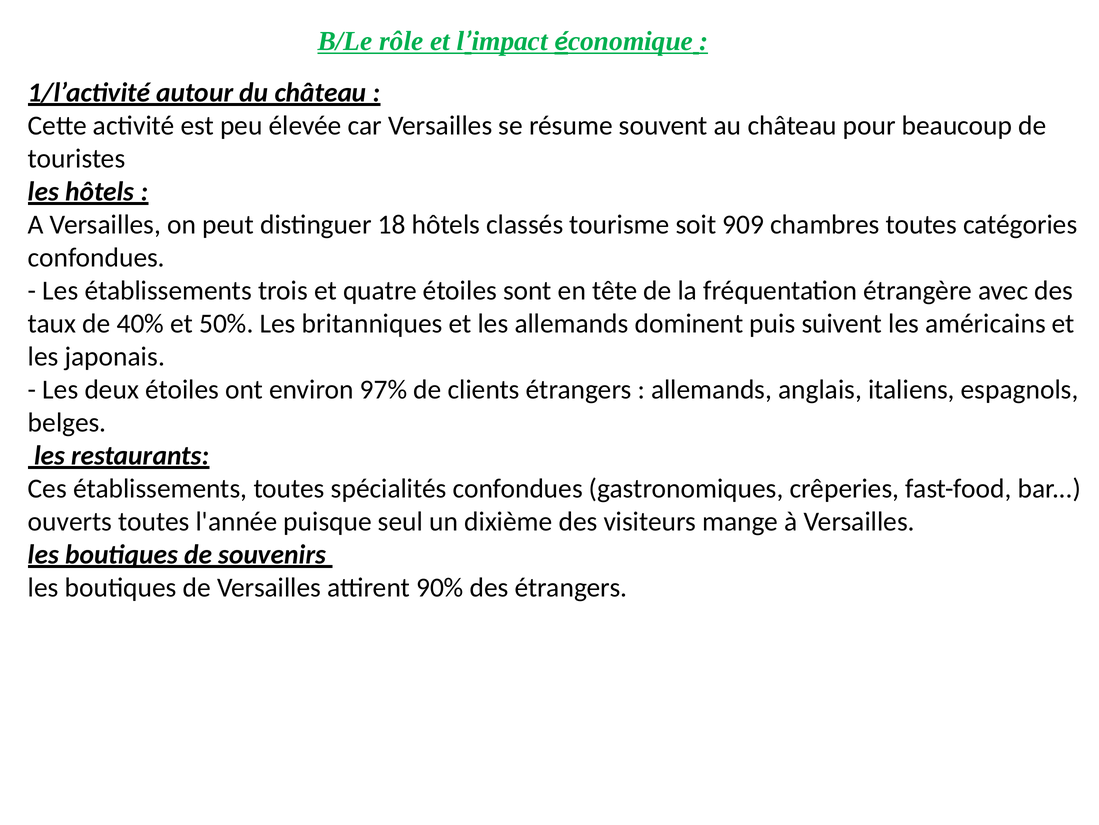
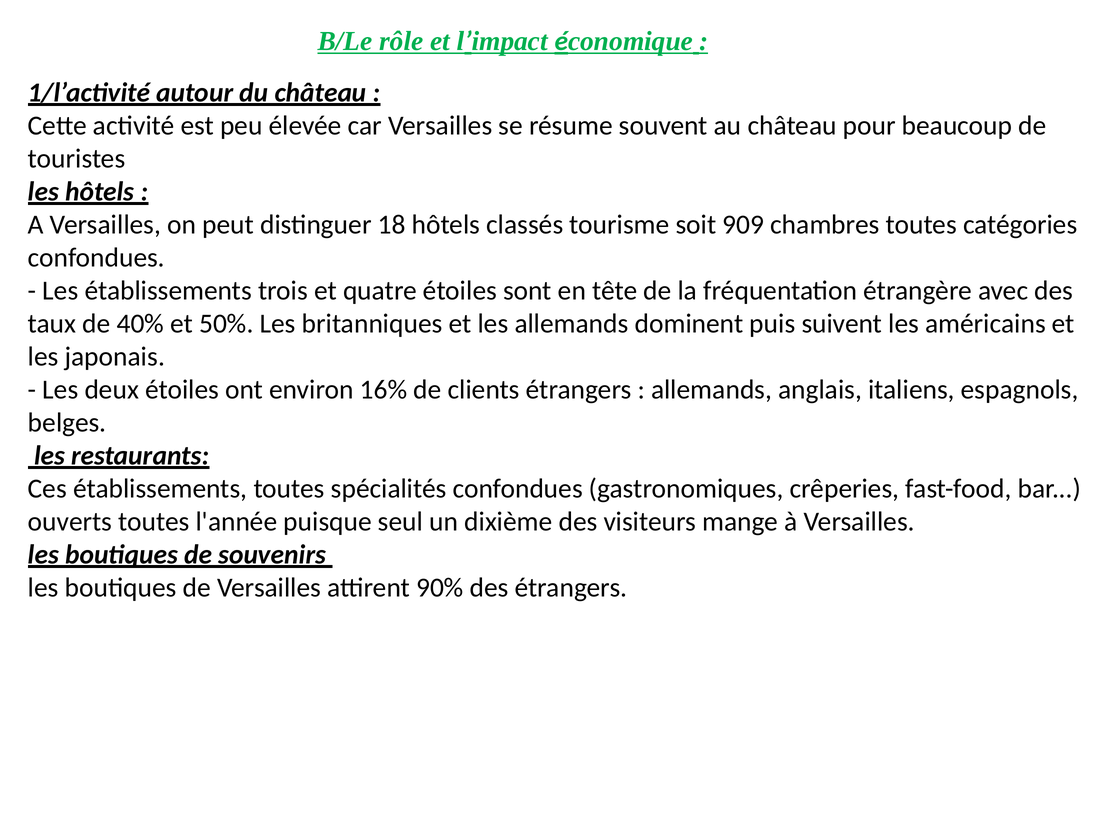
97%: 97% -> 16% (384, 389)
